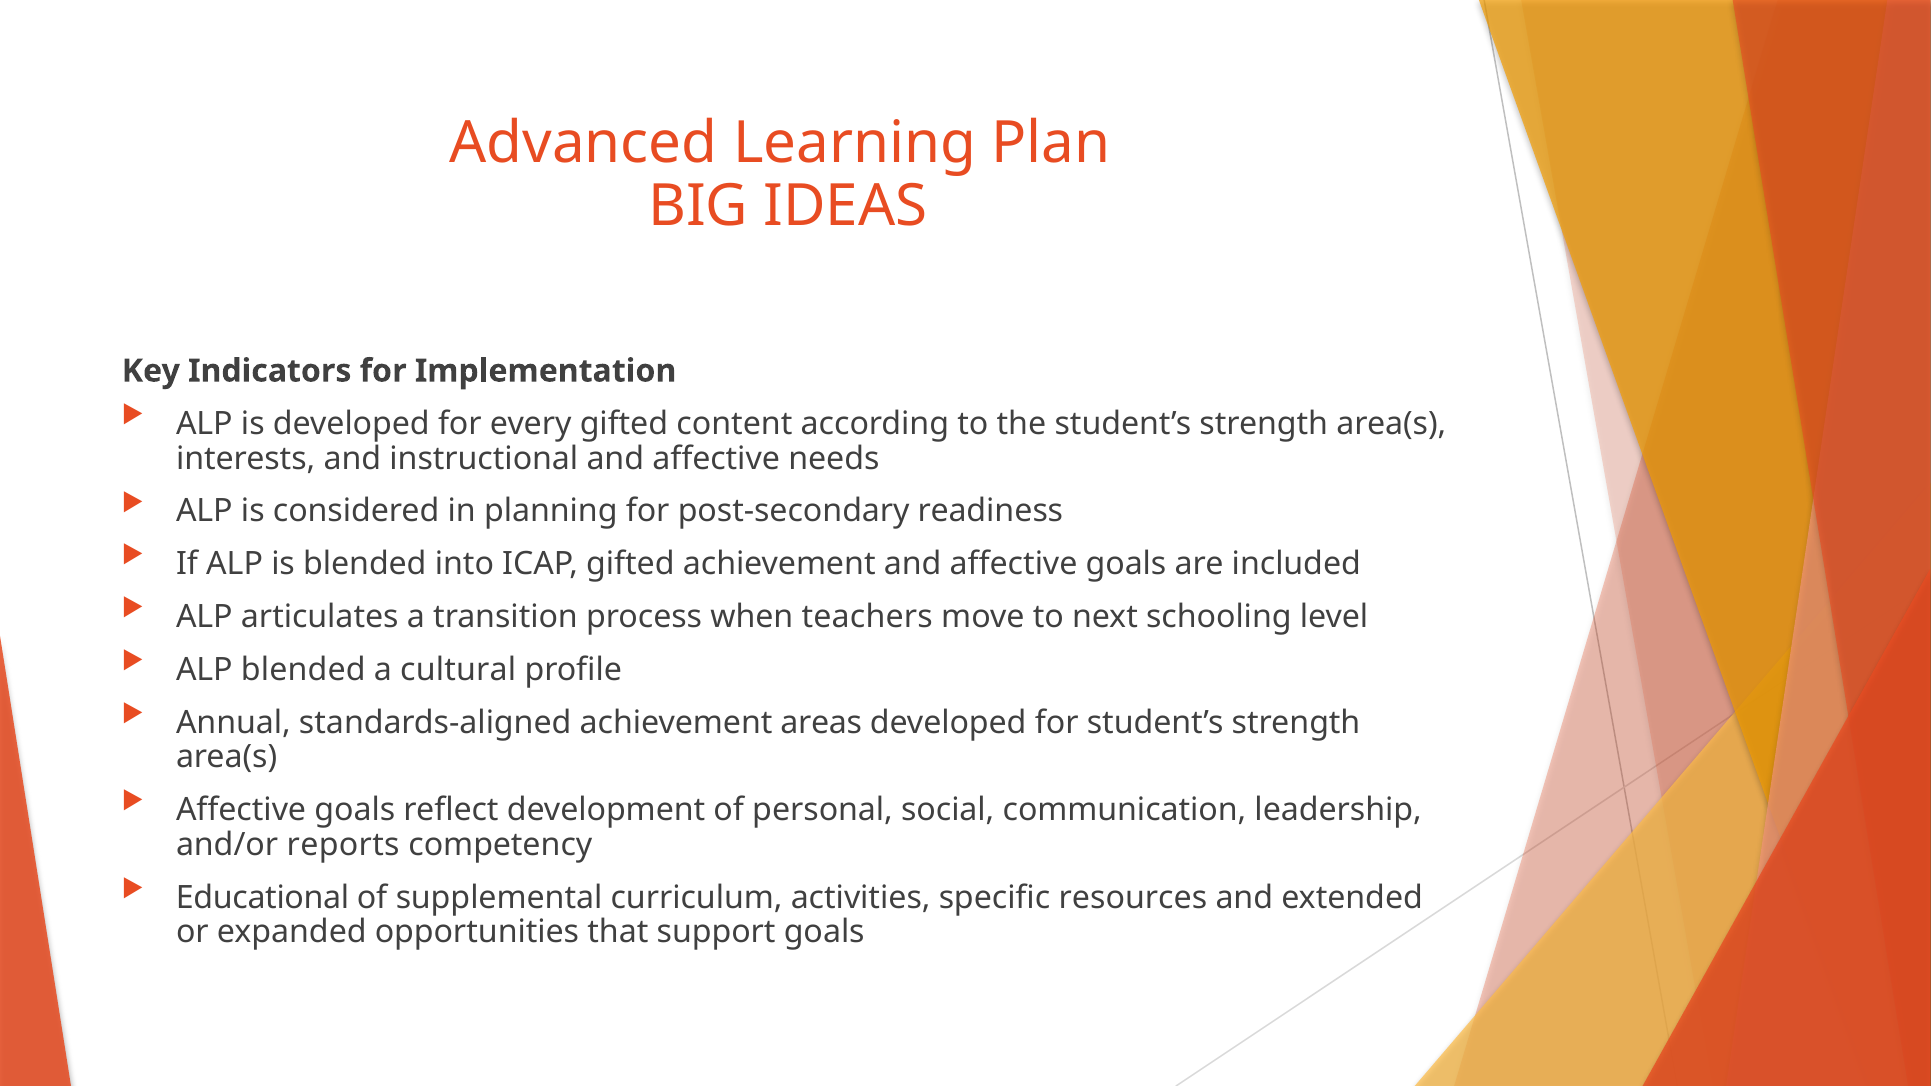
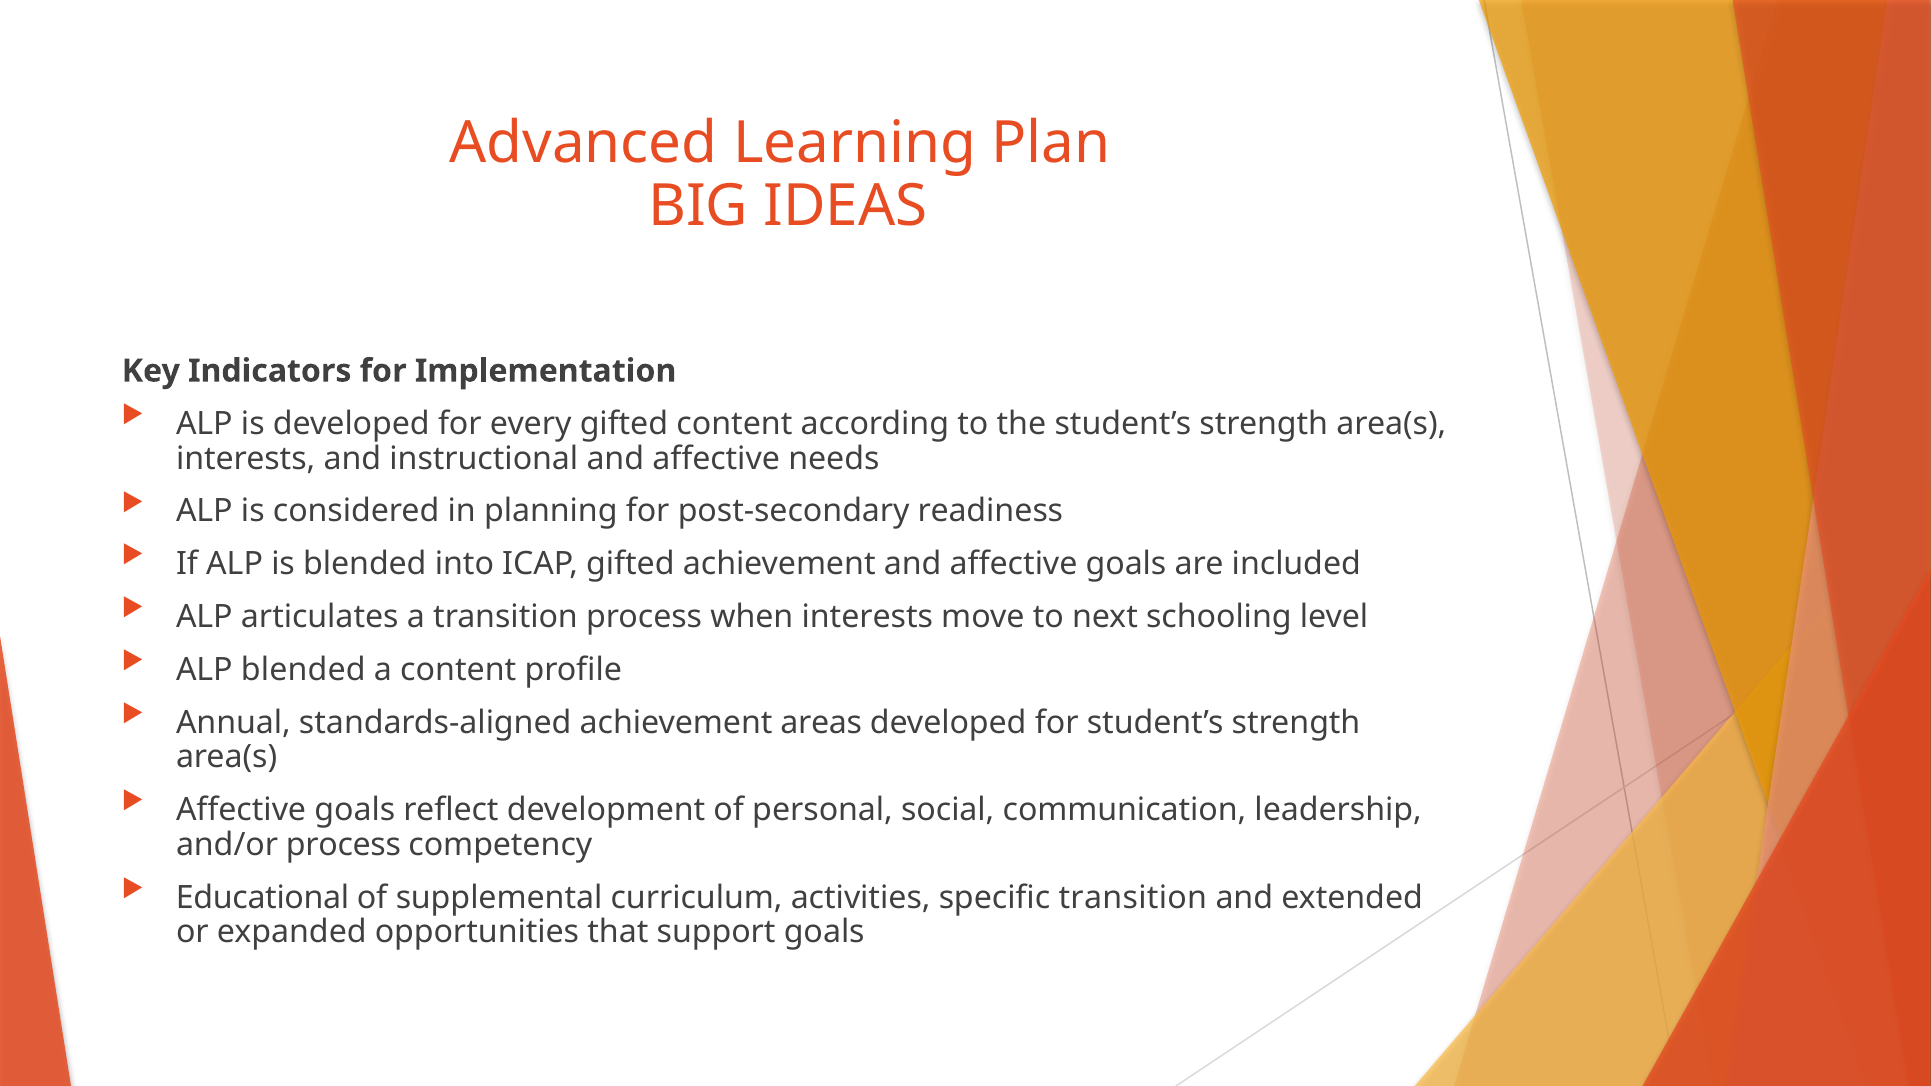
when teachers: teachers -> interests (867, 617)
a cultural: cultural -> content (458, 670)
and/or reports: reports -> process (343, 845)
specific resources: resources -> transition (1133, 898)
